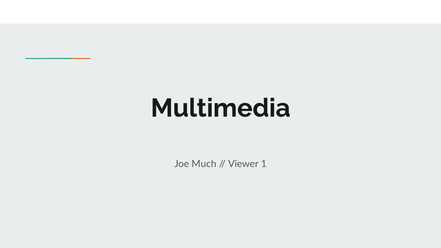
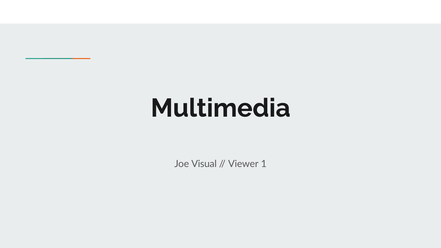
Much: Much -> Visual (204, 164)
